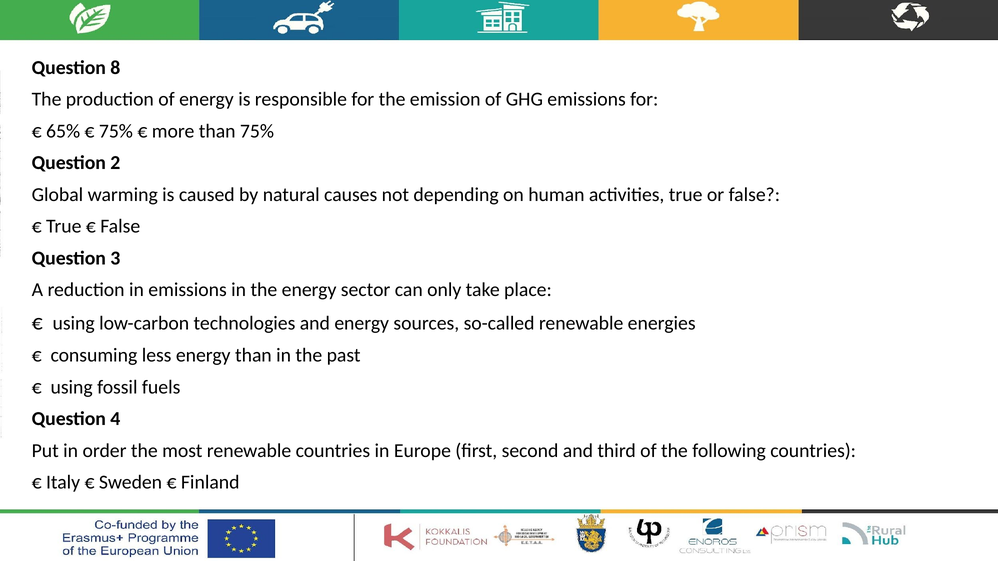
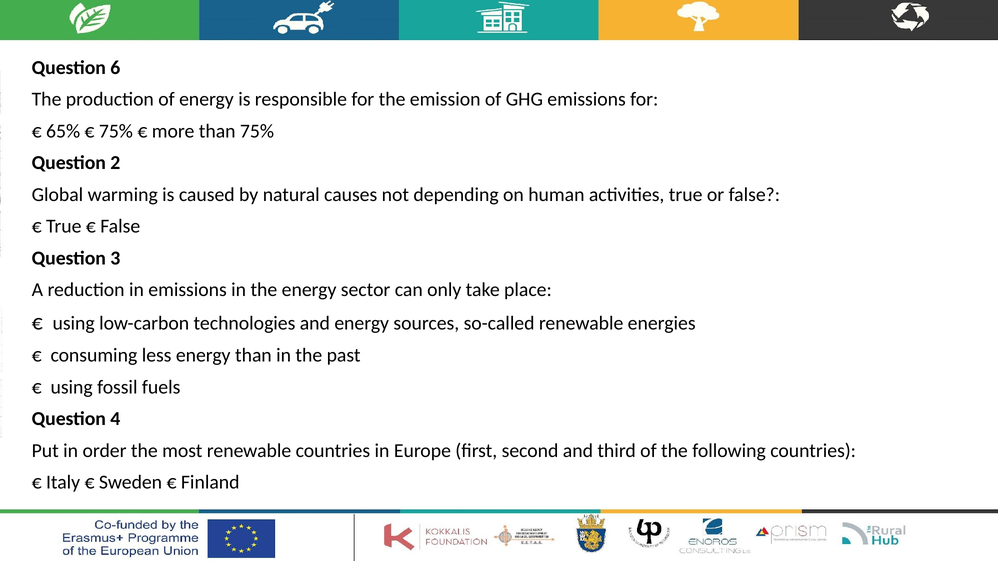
8: 8 -> 6 (115, 68)
